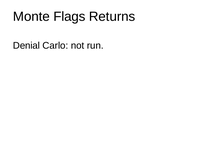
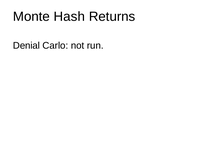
Flags: Flags -> Hash (69, 16)
